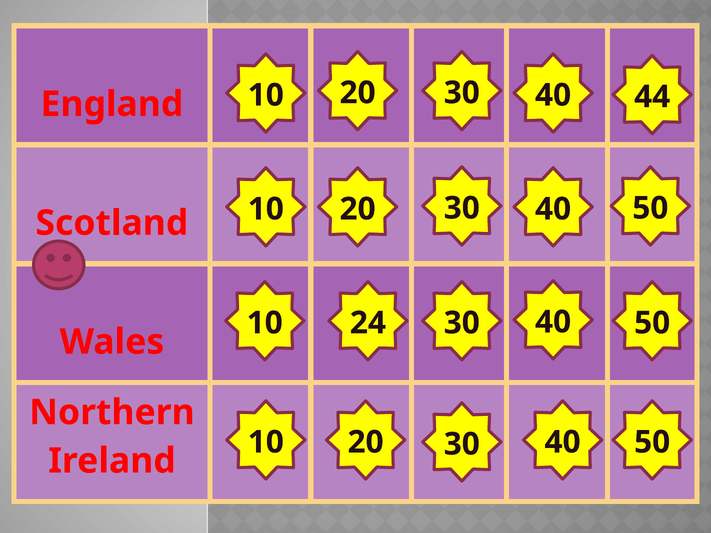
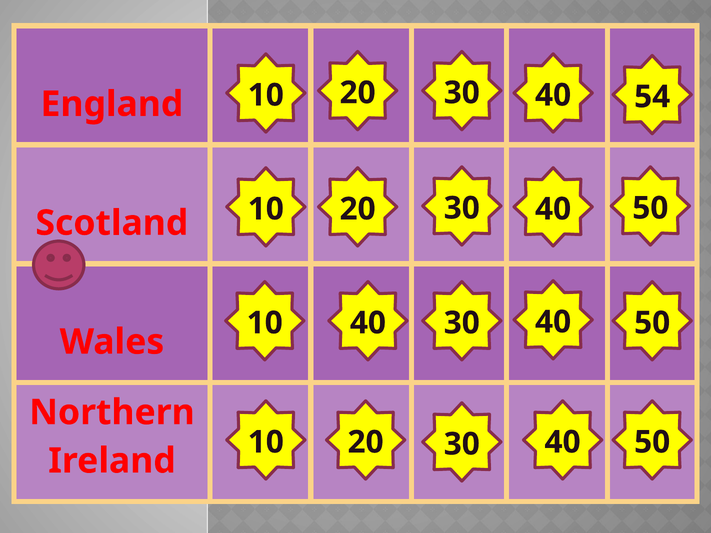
44: 44 -> 54 (652, 97)
10 24: 24 -> 40 (368, 323)
